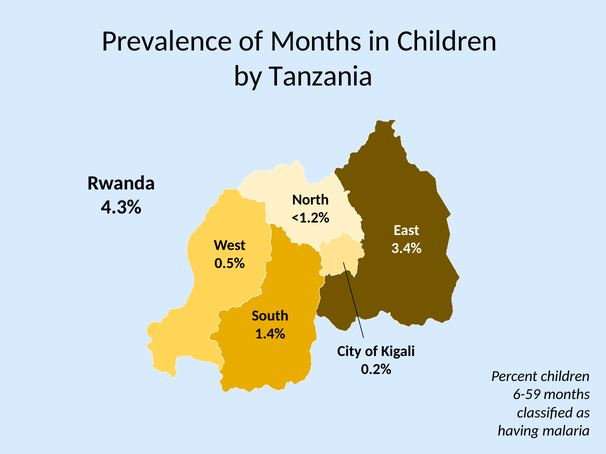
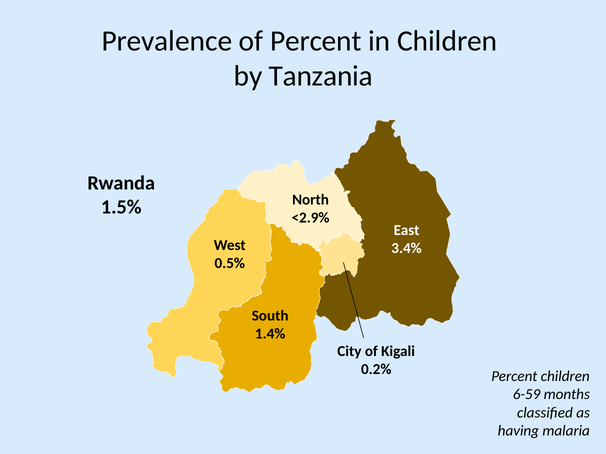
of Months: Months -> Percent (316, 41)
4.3%: 4.3% -> 1.5% (121, 207)
<1.2%: <1.2% -> <2.9% (311, 218)
